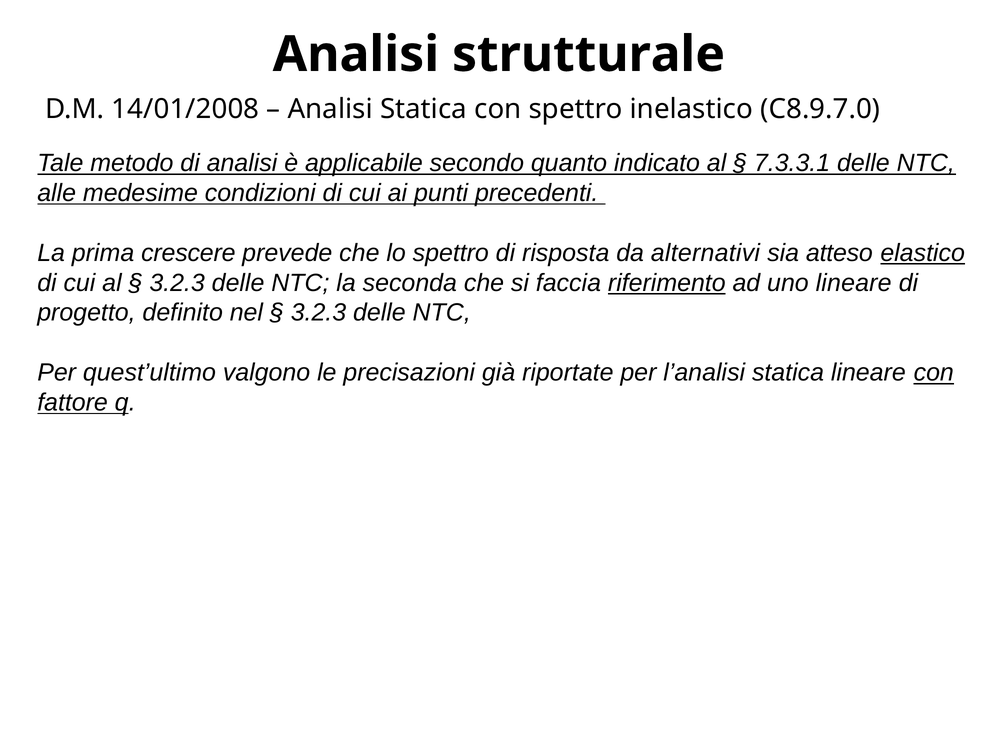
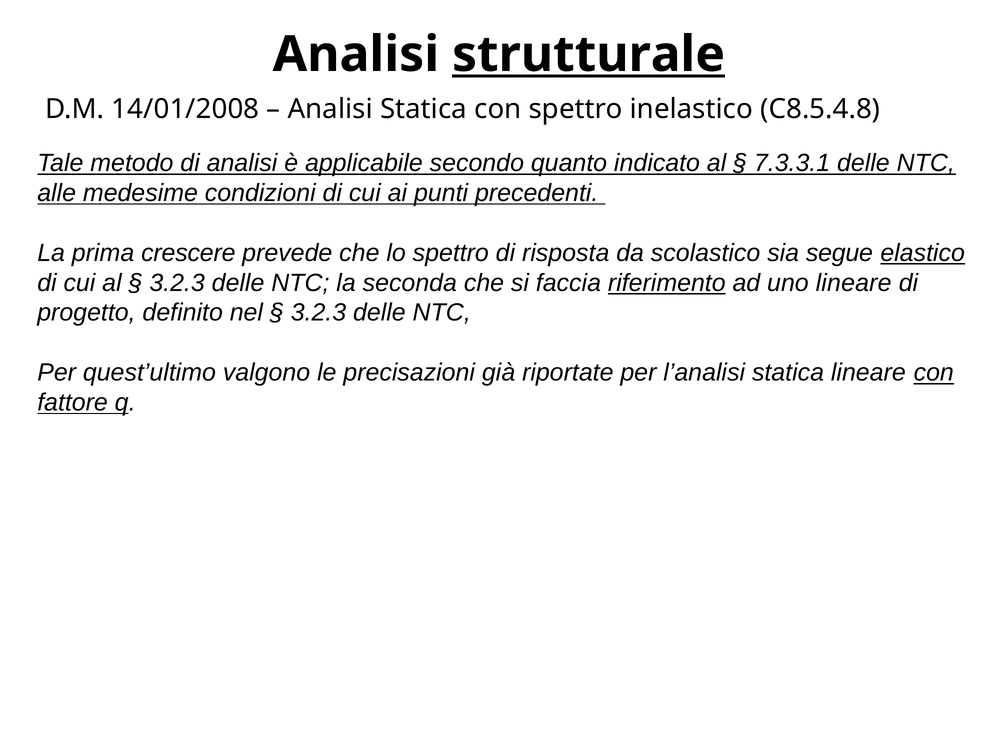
strutturale underline: none -> present (589, 54)
C8.9.7.0: C8.9.7.0 -> C8.5.4.8 (820, 109)
alternativi: alternativi -> scolastico (706, 253)
atteso: atteso -> segue (839, 253)
